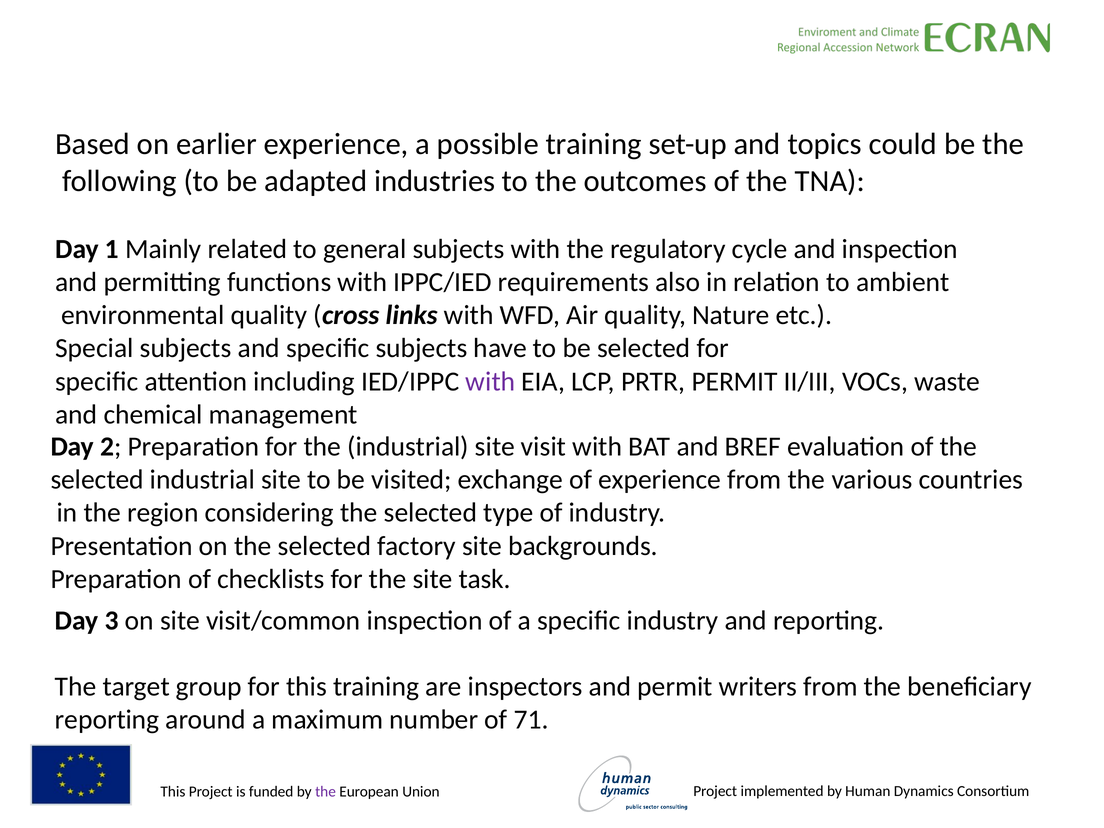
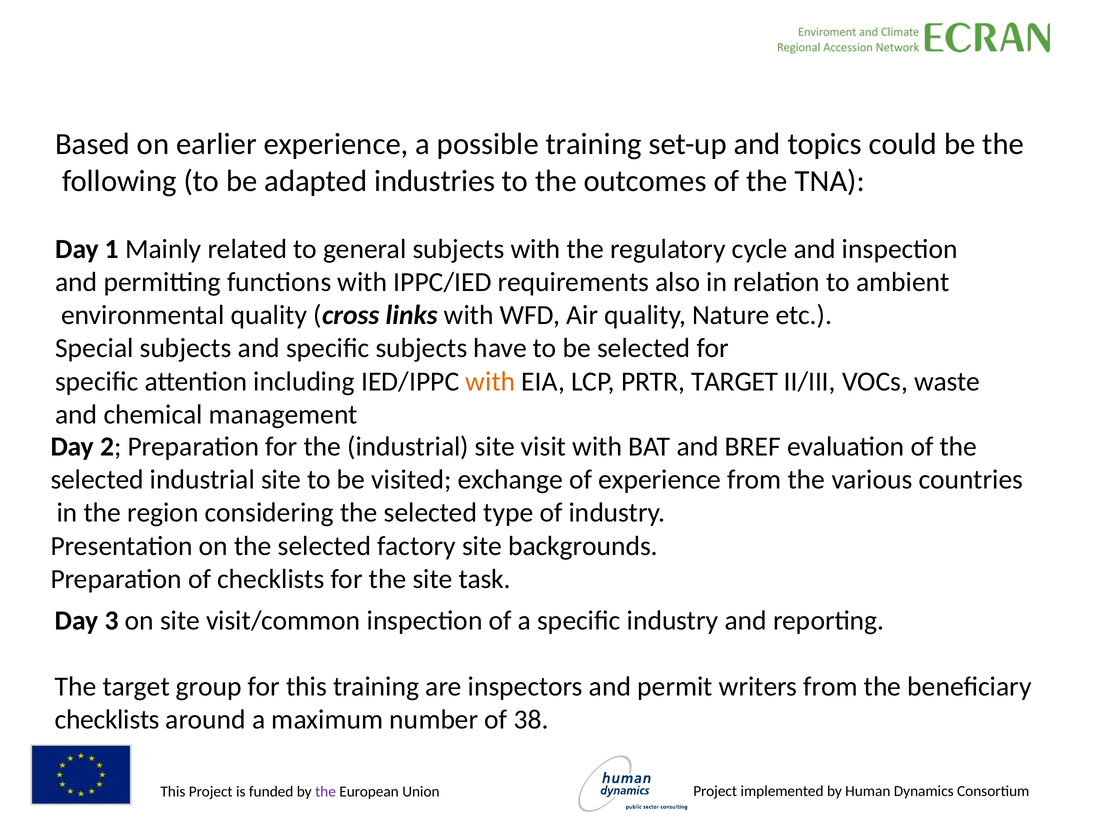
with colour: purple -> orange (490, 382)
PRTR PERMIT: PERMIT -> TARGET (735, 382)
reporting: reporting -> checklists (107, 720)
71: 71 -> 38 (531, 720)
